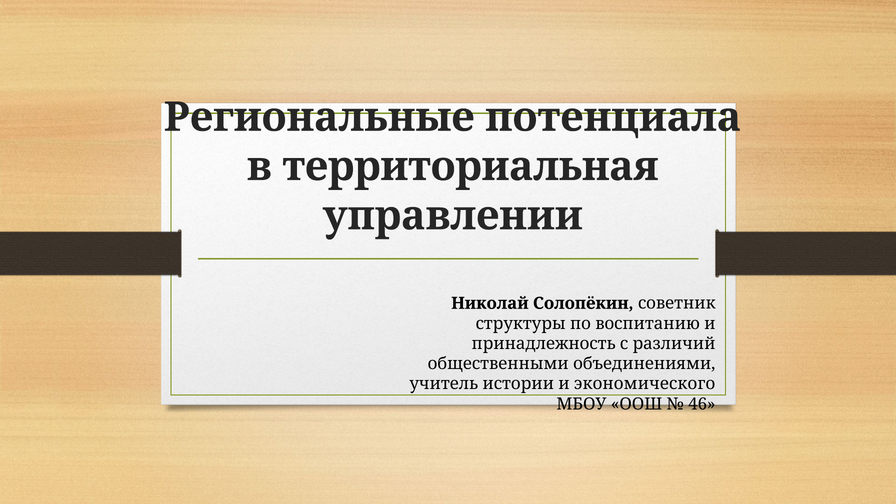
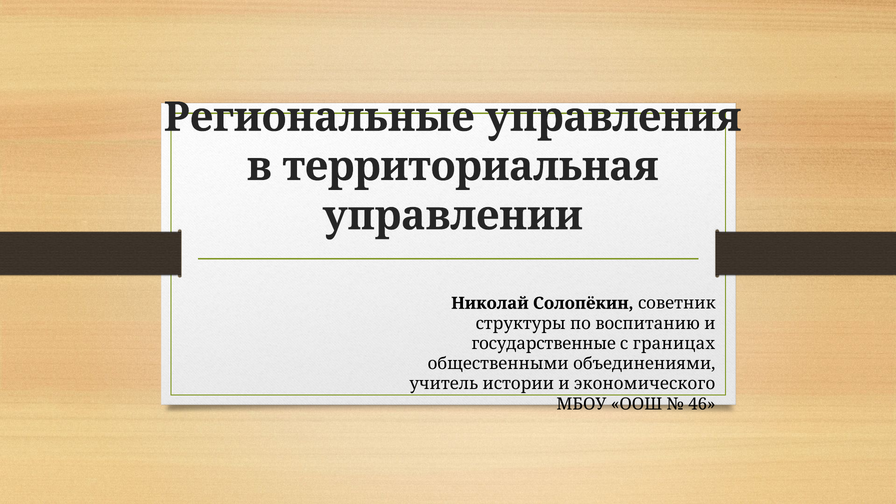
потенциала: потенциала -> управления (613, 117)
принадлежность: принадлежность -> государственные (544, 344)
различий: различий -> границах (674, 344)
